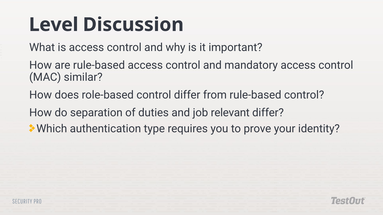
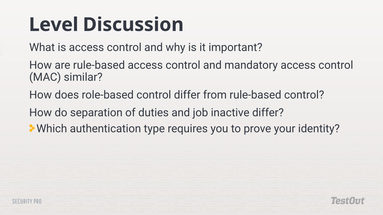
relevant: relevant -> inactive (230, 113)
